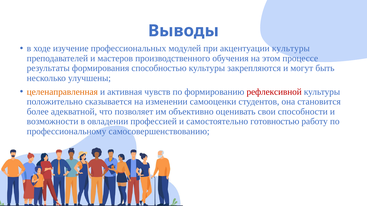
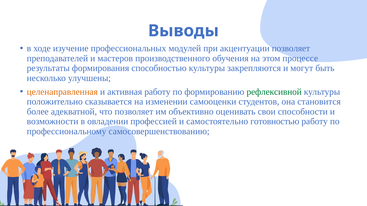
акцентуации культуры: культуры -> позволяет (291, 49)
активная чувств: чувств -> работу (157, 92)
рефлексивной colour: red -> green (274, 92)
